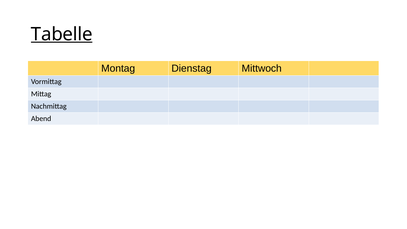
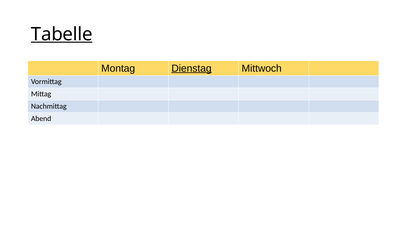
Dienstag underline: none -> present (192, 68)
